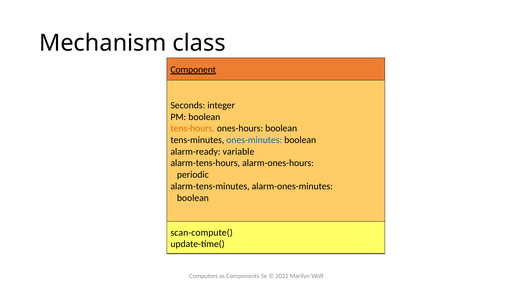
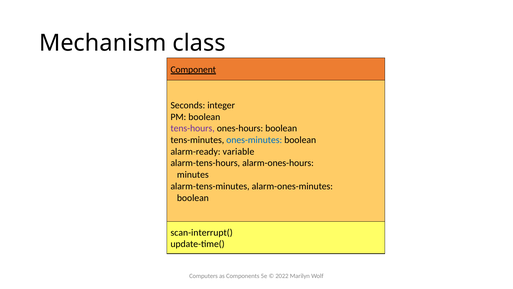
tens-hours colour: orange -> purple (193, 128)
periodic: periodic -> minutes (193, 174)
scan-compute(: scan-compute( -> scan-interrupt( (202, 232)
